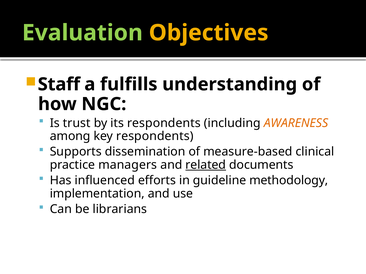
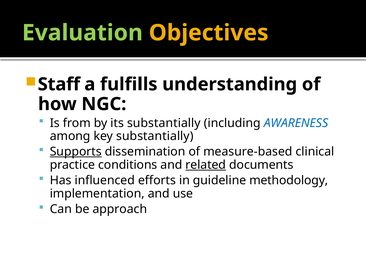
trust: trust -> from (77, 123)
its respondents: respondents -> substantially (164, 123)
AWARENESS colour: orange -> blue (296, 123)
key respondents: respondents -> substantially (155, 136)
Supports underline: none -> present (76, 152)
managers: managers -> conditions (128, 165)
librarians: librarians -> approach (120, 210)
